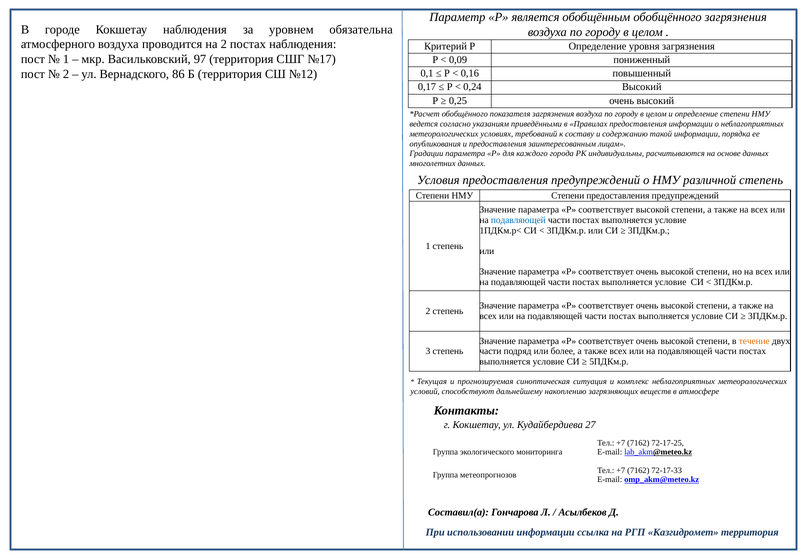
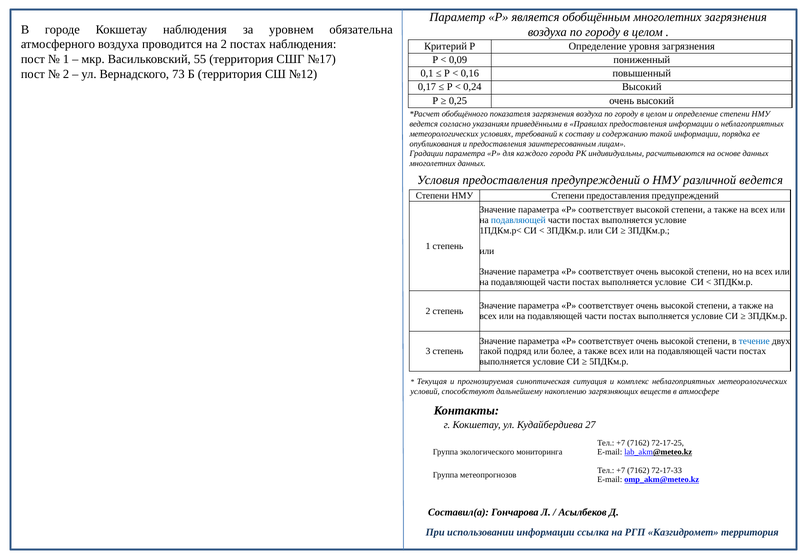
обобщённым обобщённого: обобщённого -> многолетних (667, 17)
97: 97 -> 55 (200, 59)
86: 86 -> 73 (178, 74)
различной степень: степень -> ведется (761, 180)
течение colour: orange -> blue (754, 341)
части: части -> такой (490, 351)
